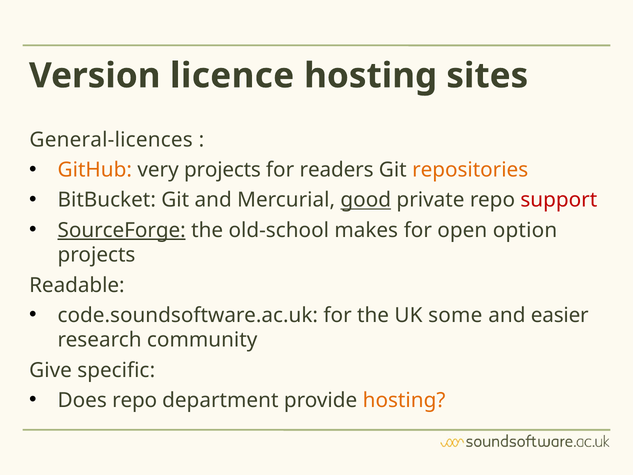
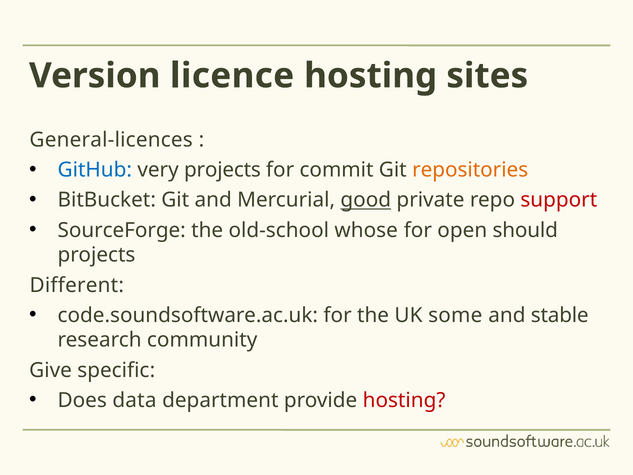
GitHub colour: orange -> blue (95, 170)
readers: readers -> commit (337, 170)
SourceForge underline: present -> none (122, 230)
makes: makes -> whose (366, 230)
option: option -> should (525, 230)
Readable: Readable -> Different (77, 285)
easier: easier -> stable (560, 315)
Does repo: repo -> data (134, 400)
hosting colour: orange -> red (404, 400)
